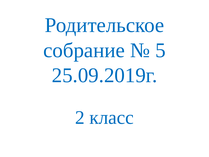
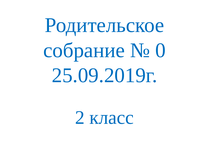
5: 5 -> 0 (161, 50)
